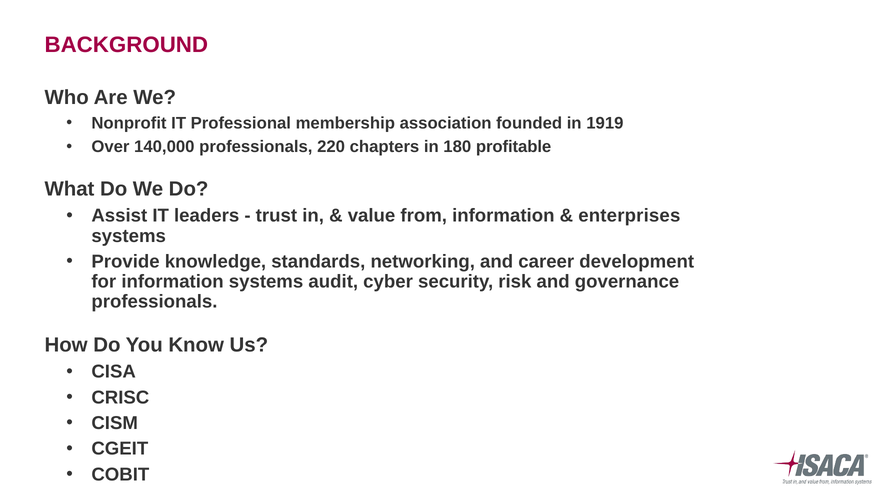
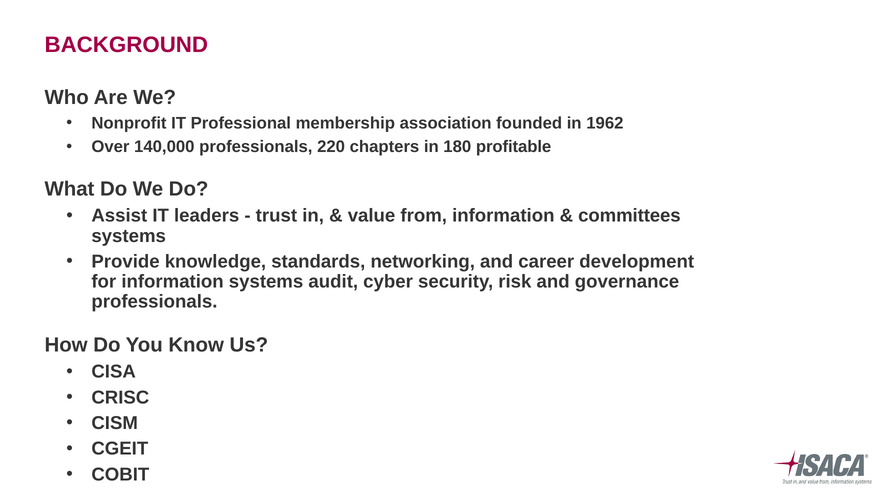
1919: 1919 -> 1962 (605, 123)
enterprises: enterprises -> committees (629, 216)
